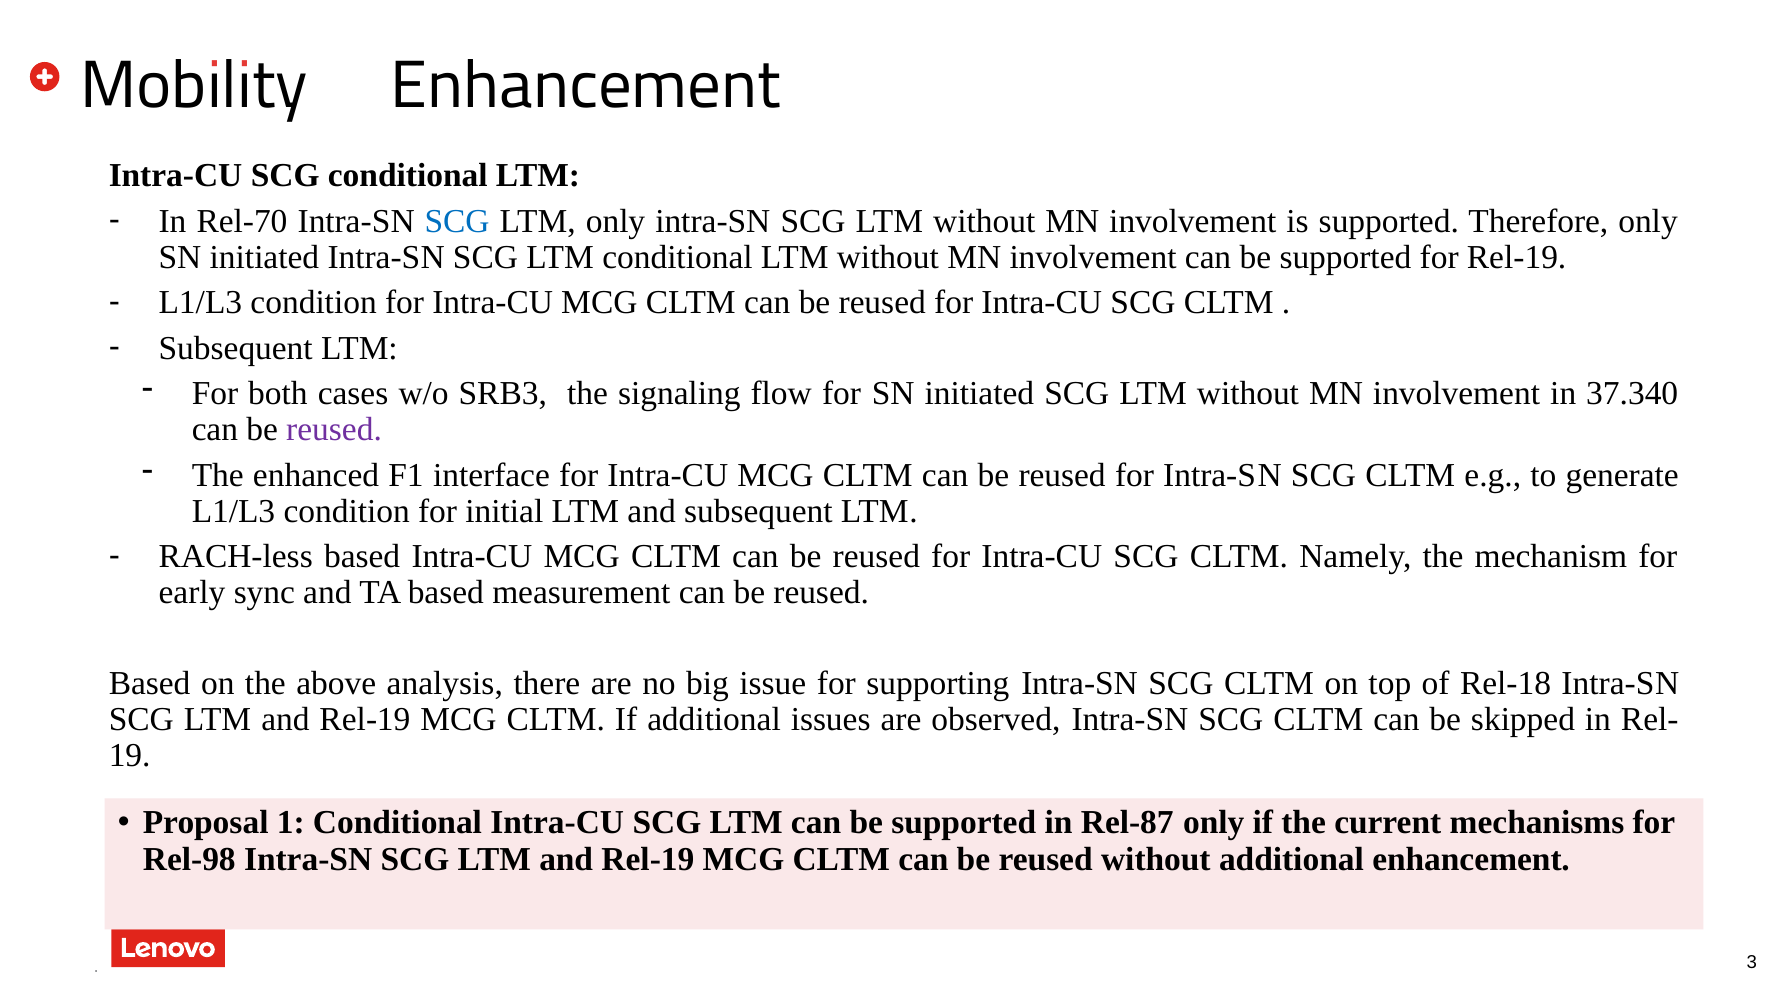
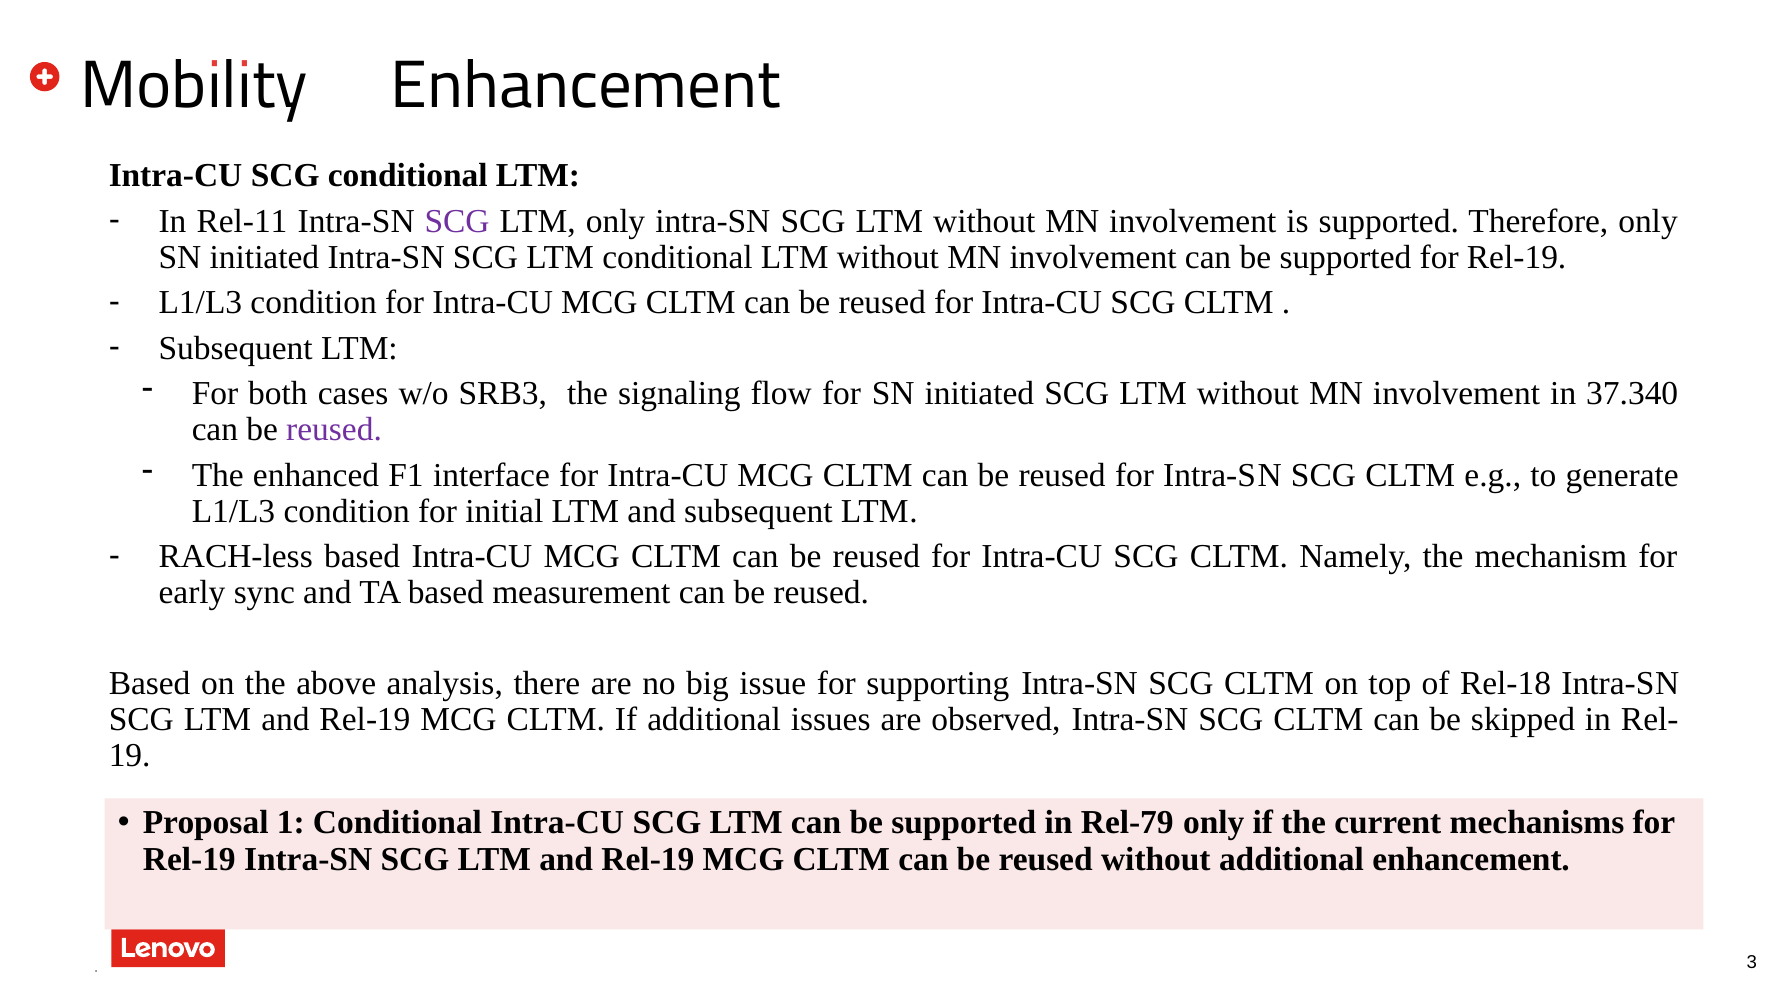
Rel-70: Rel-70 -> Rel-11 (242, 221)
SCG colour: blue -> purple (457, 221)
Rel-87: Rel-87 -> Rel-79 (1127, 823)
Rel-98: Rel-98 -> Rel-19 (189, 859)
